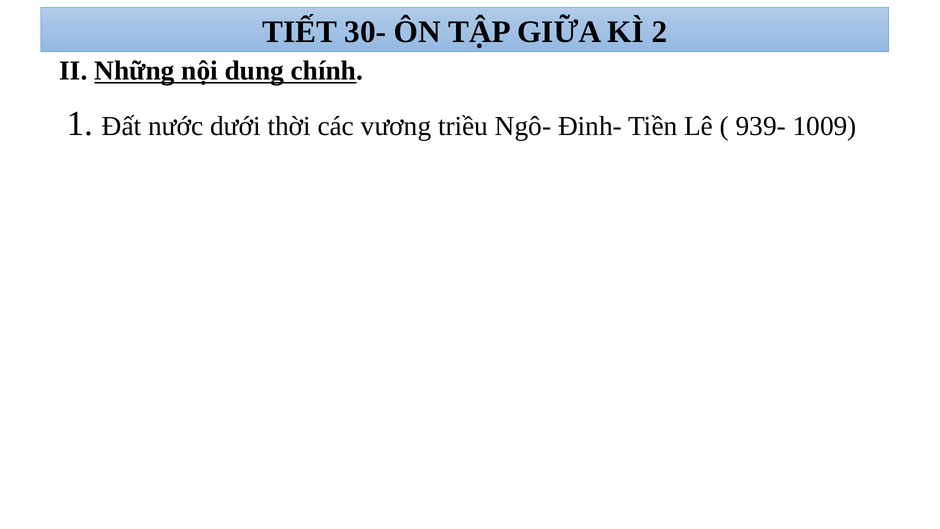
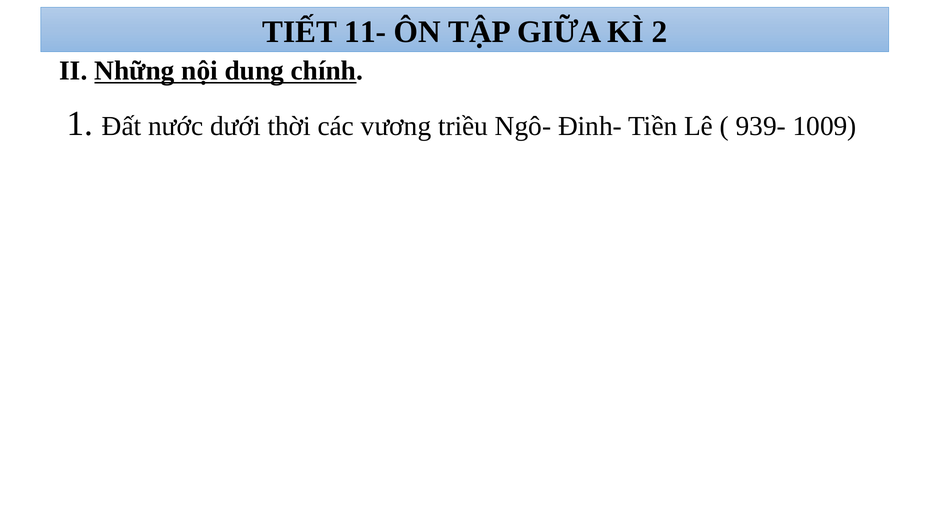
30-: 30- -> 11- (365, 32)
